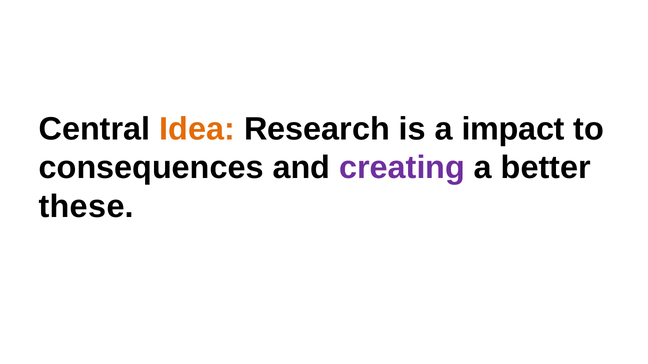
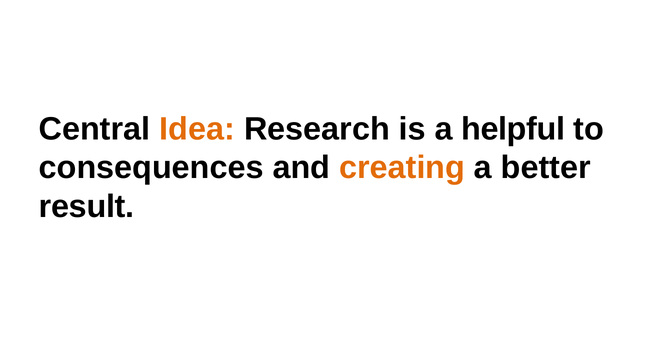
impact: impact -> helpful (513, 129)
creating colour: purple -> orange (402, 168)
these: these -> result (87, 207)
